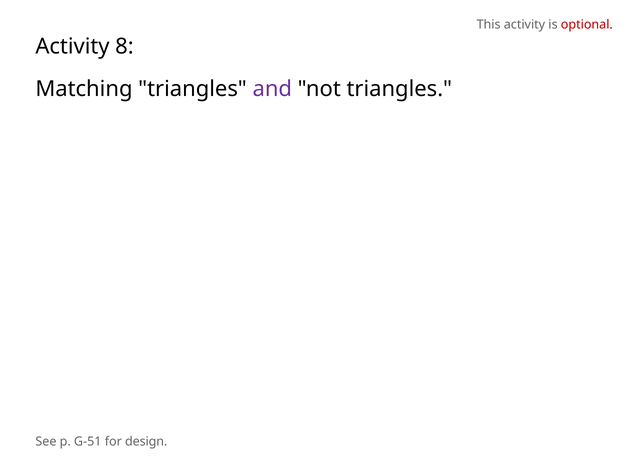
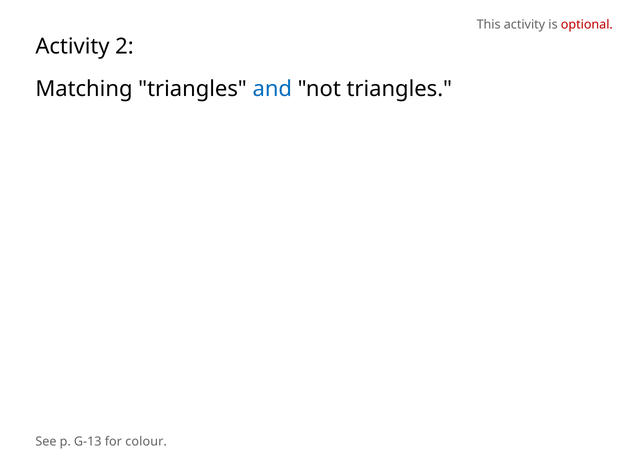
8: 8 -> 2 (124, 47)
and colour: purple -> blue (272, 89)
G-51: G-51 -> G-13 (88, 441)
design: design -> colour (146, 441)
